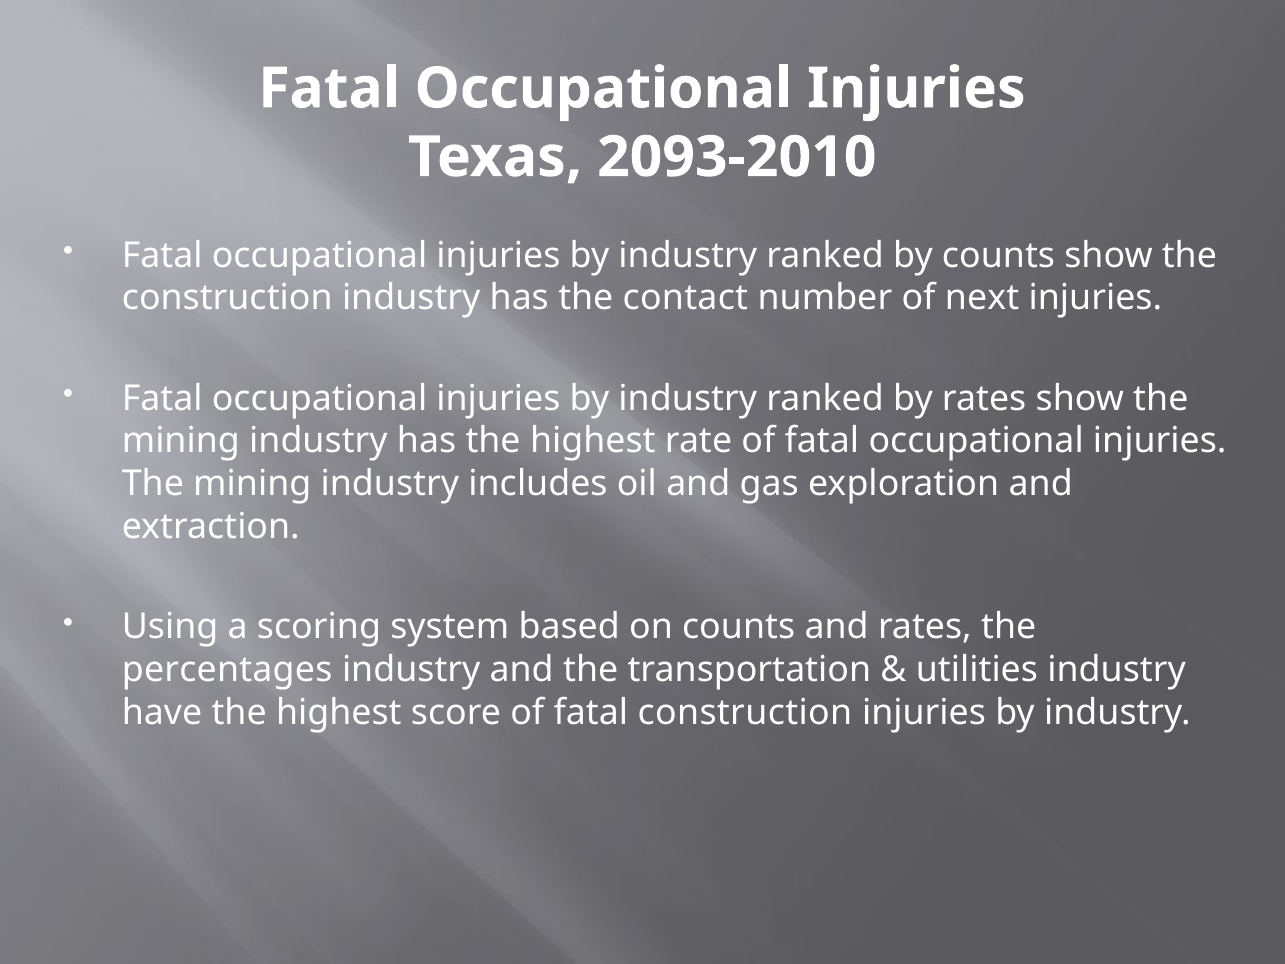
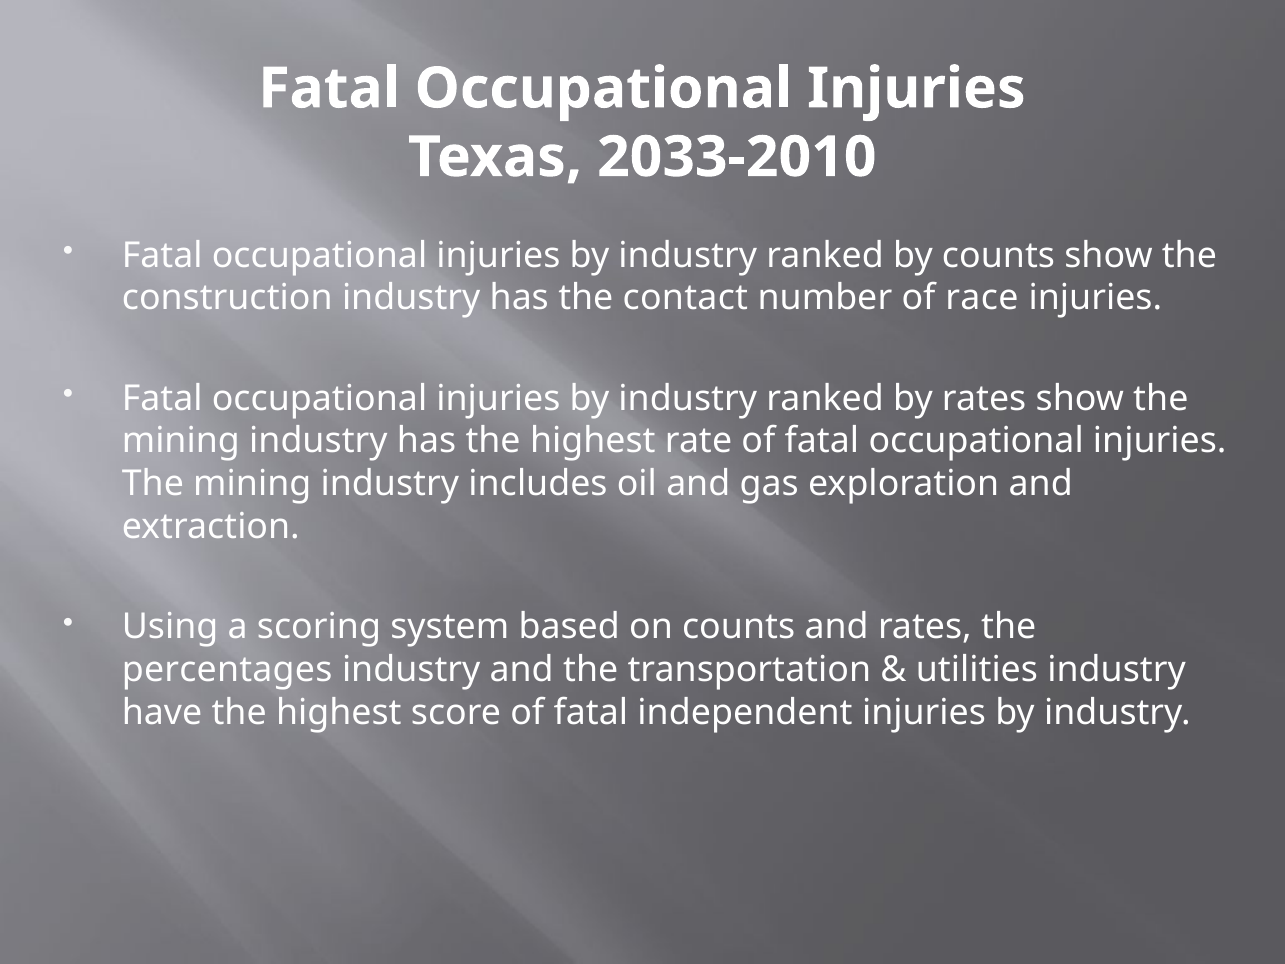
2093-2010: 2093-2010 -> 2033-2010 (737, 157)
next: next -> race (982, 298)
fatal construction: construction -> independent (745, 713)
